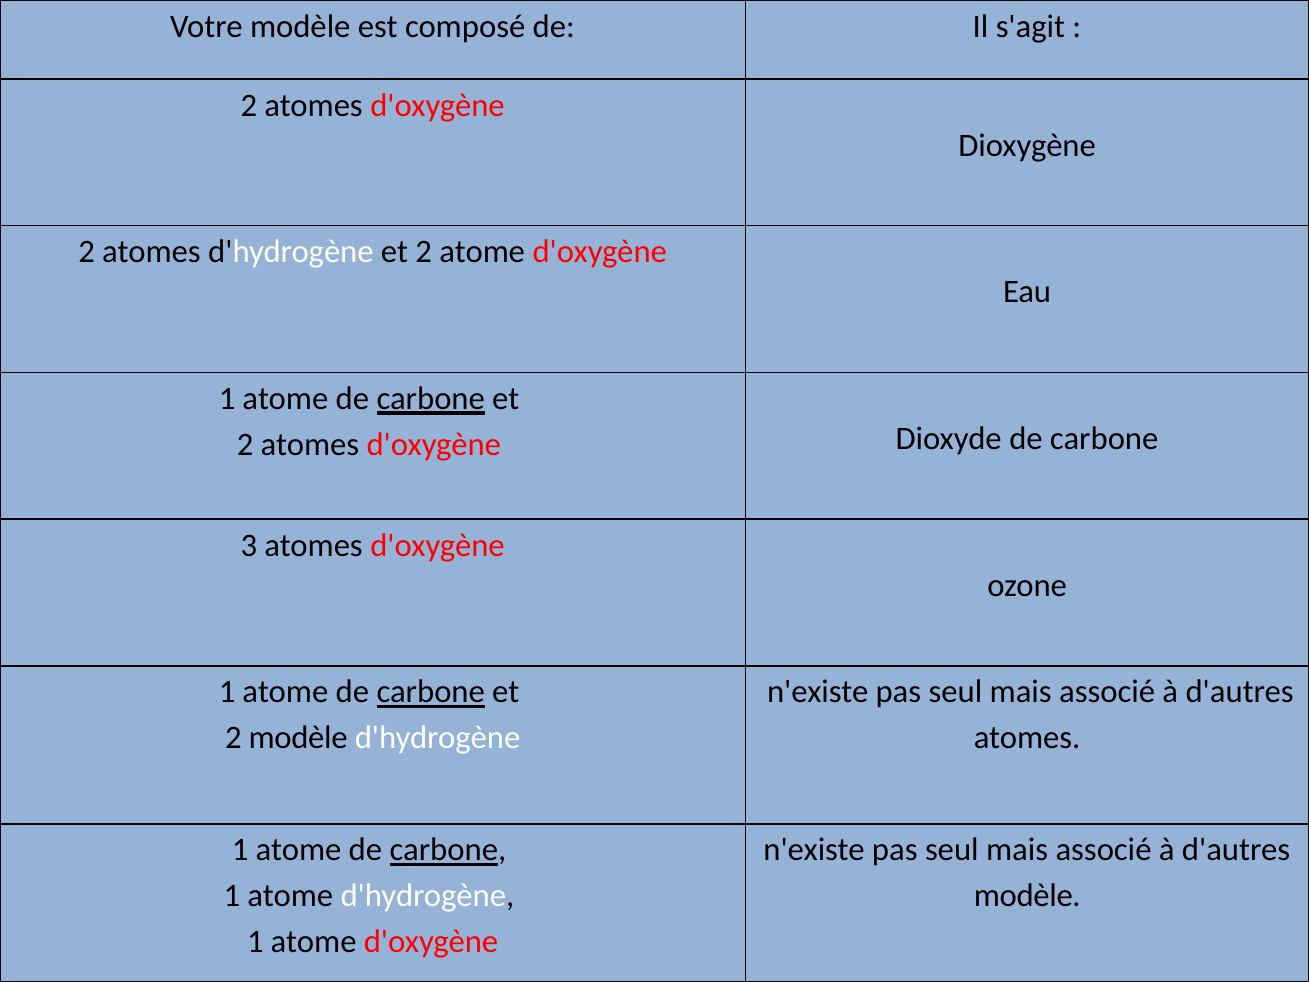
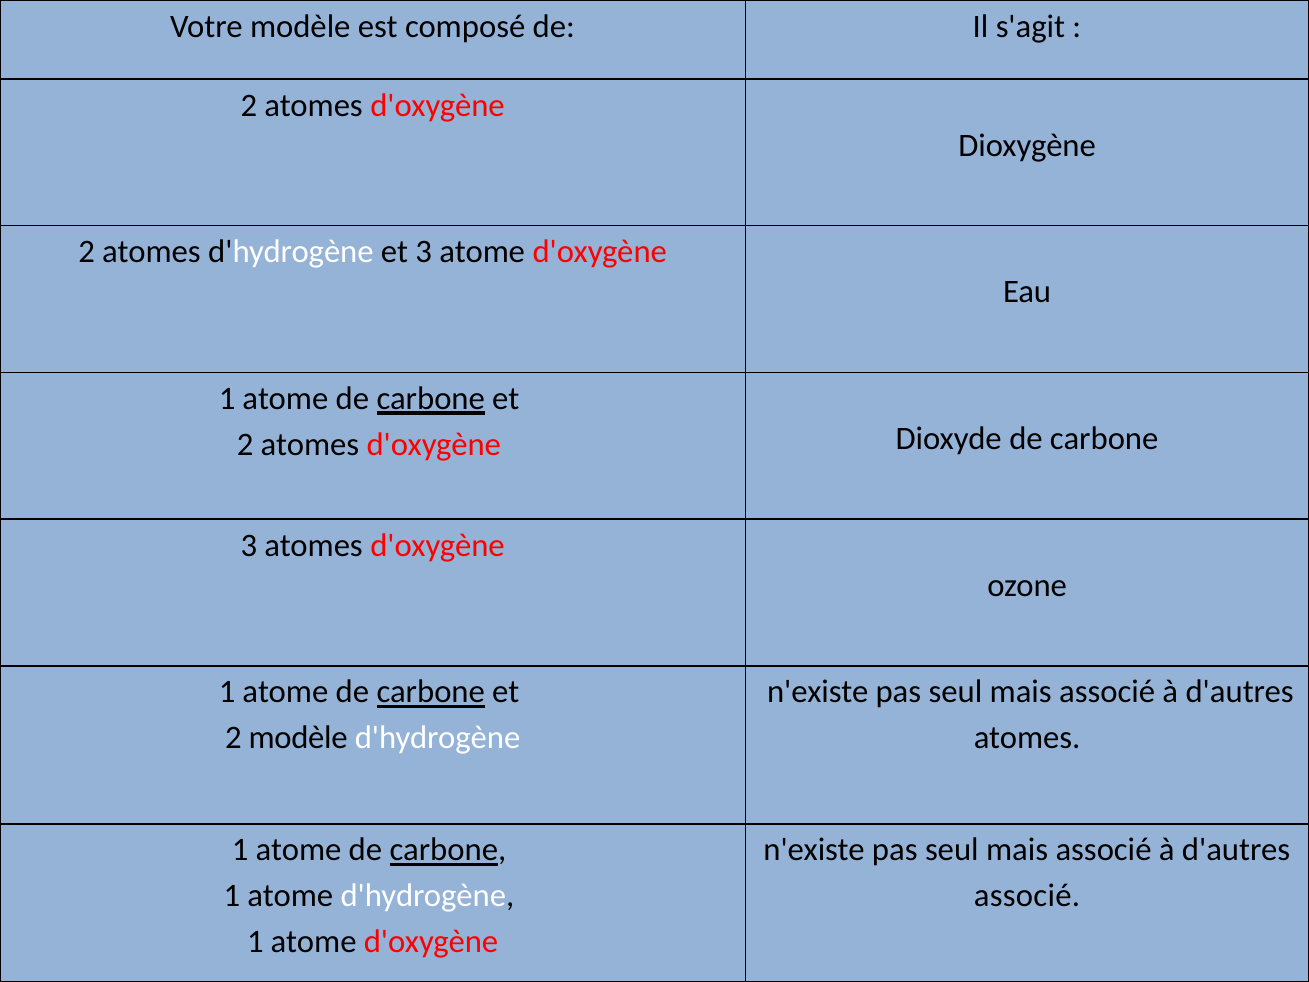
d'hydrogène et 2: 2 -> 3 (424, 252)
modèle: modèle -> associé (1027, 896)
